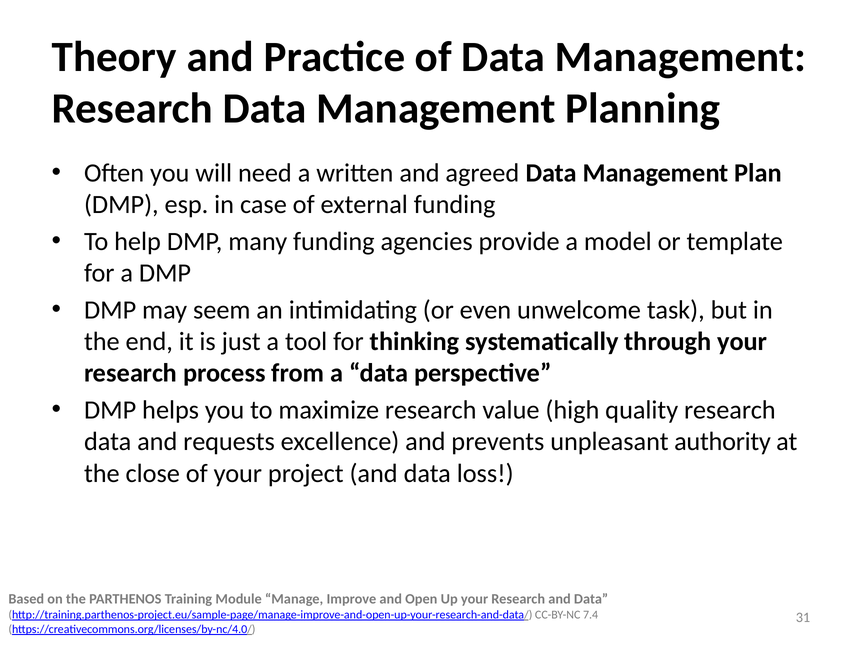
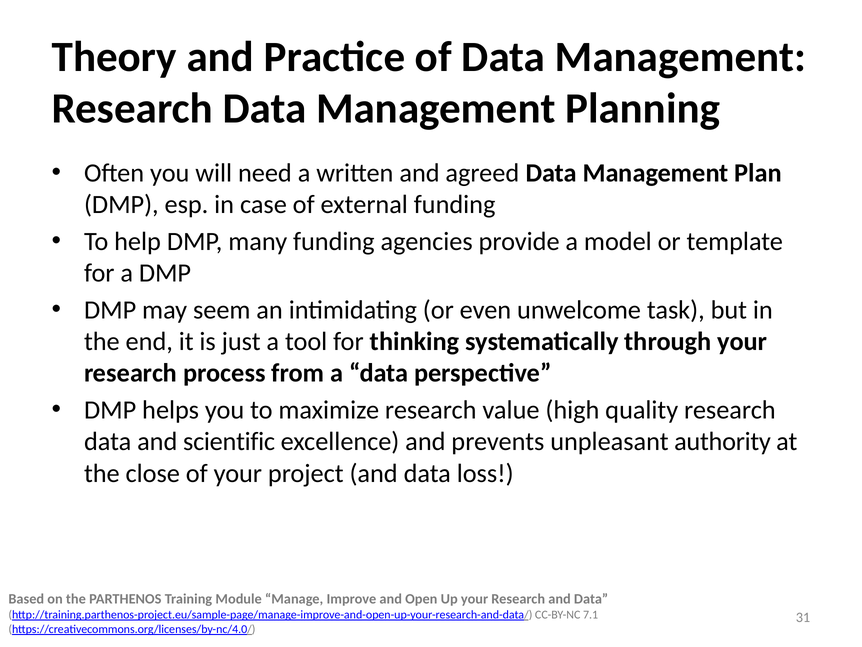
requests: requests -> scientific (229, 441)
7.4: 7.4 -> 7.1 (591, 614)
